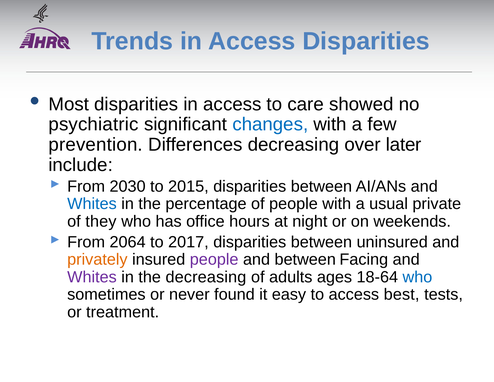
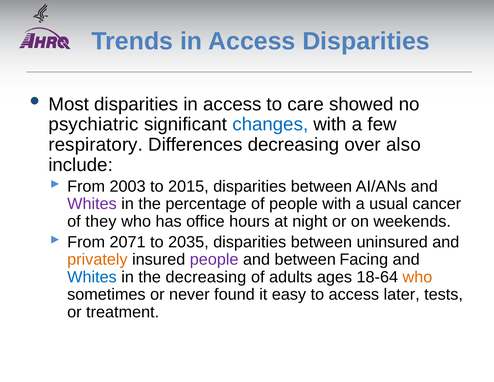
prevention: prevention -> respiratory (96, 145)
later: later -> also (403, 145)
2030: 2030 -> 2003 (128, 186)
Whites colour: blue -> purple (92, 204)
private: private -> cancer (437, 204)
2064: 2064 -> 2071 (128, 242)
2017: 2017 -> 2035 (188, 242)
Whites colour: purple -> blue (92, 277)
who colour: blue -> orange (417, 277)
best: best -> later (402, 294)
